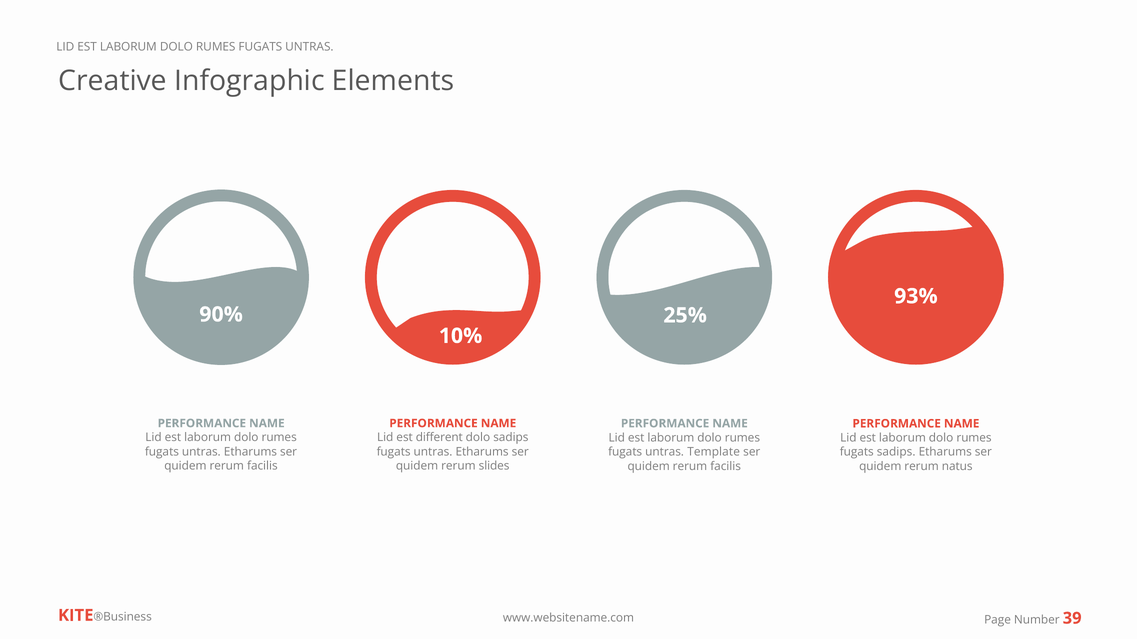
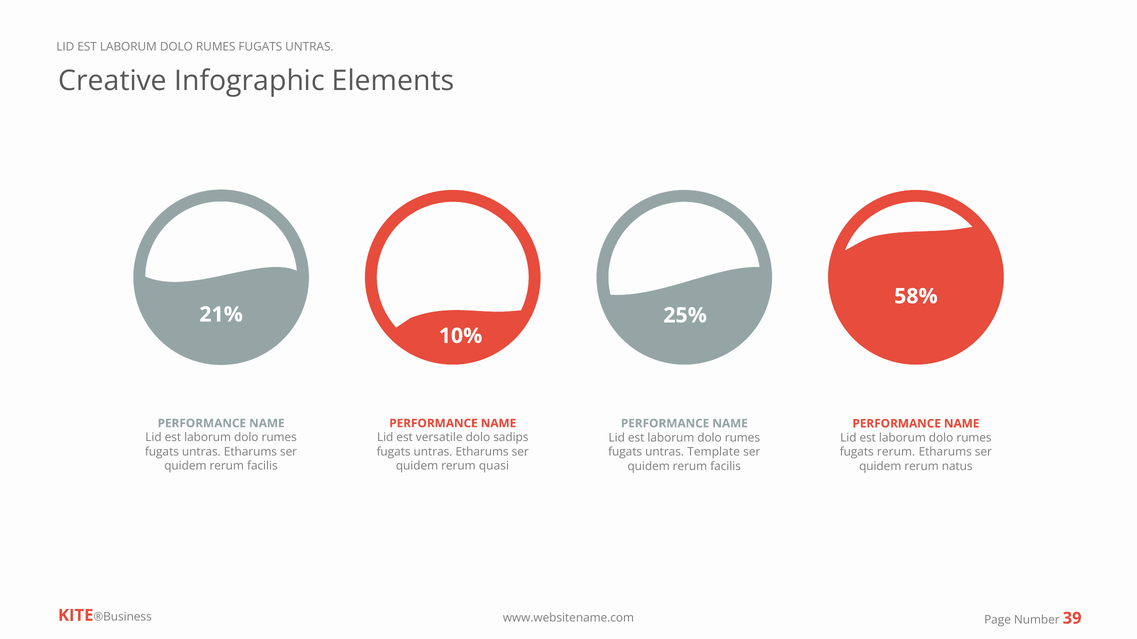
93%: 93% -> 58% (916, 297)
90%: 90% -> 21% (221, 315)
different: different -> versatile (439, 438)
fugats sadips: sadips -> rerum (896, 452)
slides: slides -> quasi (494, 466)
